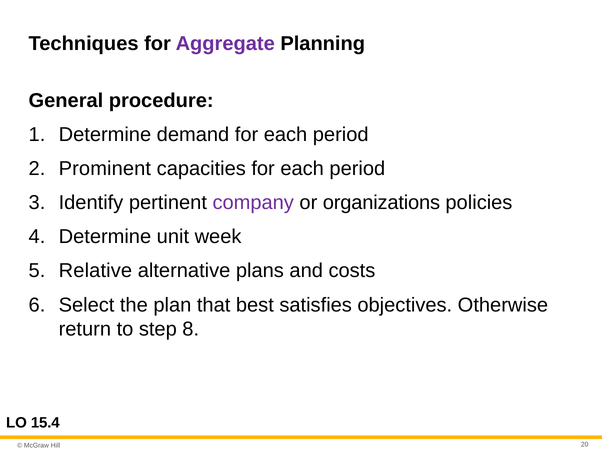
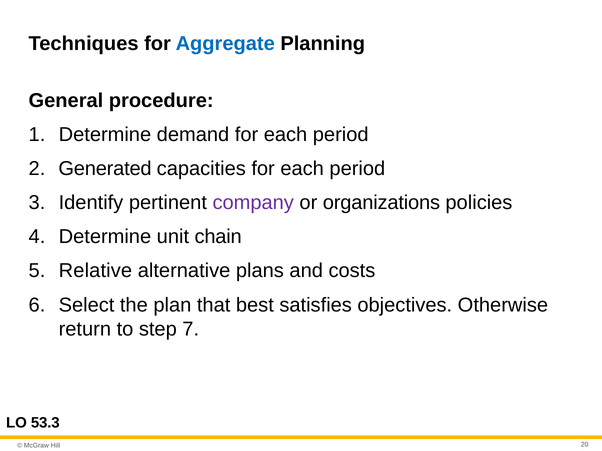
Aggregate colour: purple -> blue (225, 44)
Prominent: Prominent -> Generated (105, 169)
week: week -> chain (218, 237)
8: 8 -> 7 (191, 329)
15.4: 15.4 -> 53.3 (45, 423)
